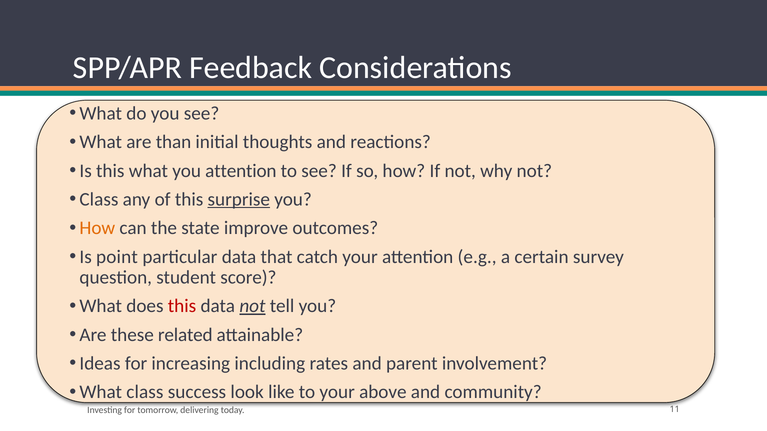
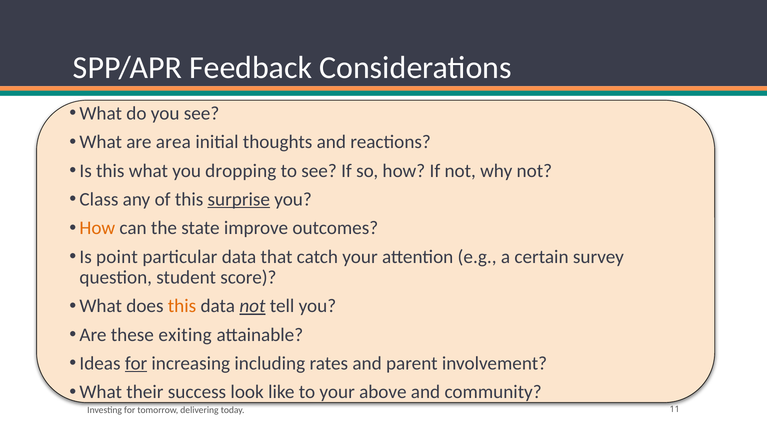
than: than -> area (173, 142)
you attention: attention -> dropping (241, 171)
this colour: red -> orange (182, 306)
related: related -> exiting (185, 335)
for underline: none -> present (136, 364)
What class: class -> their (145, 392)
